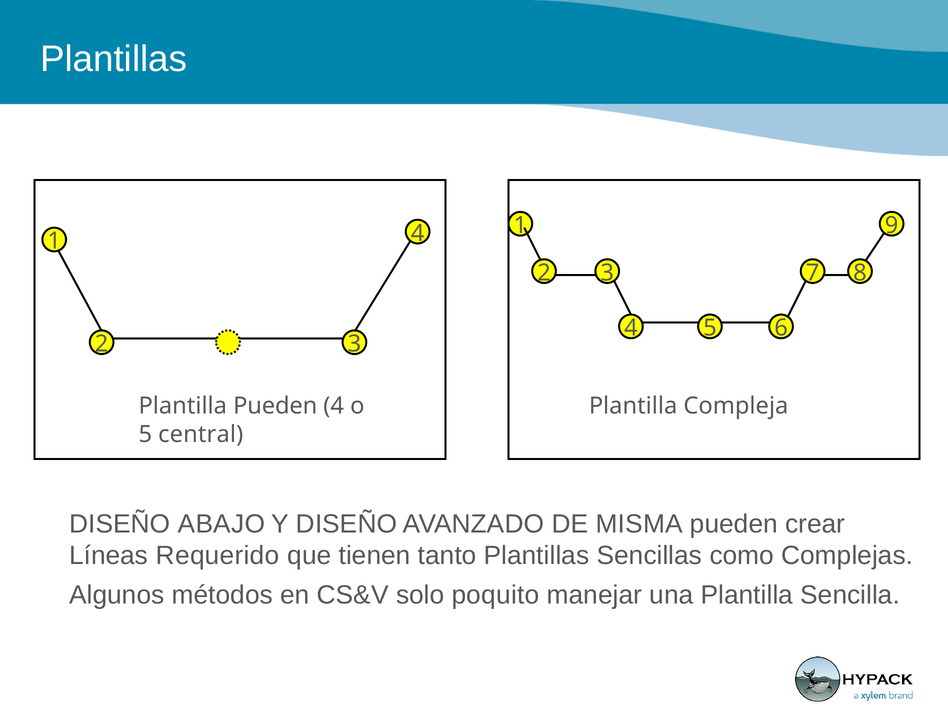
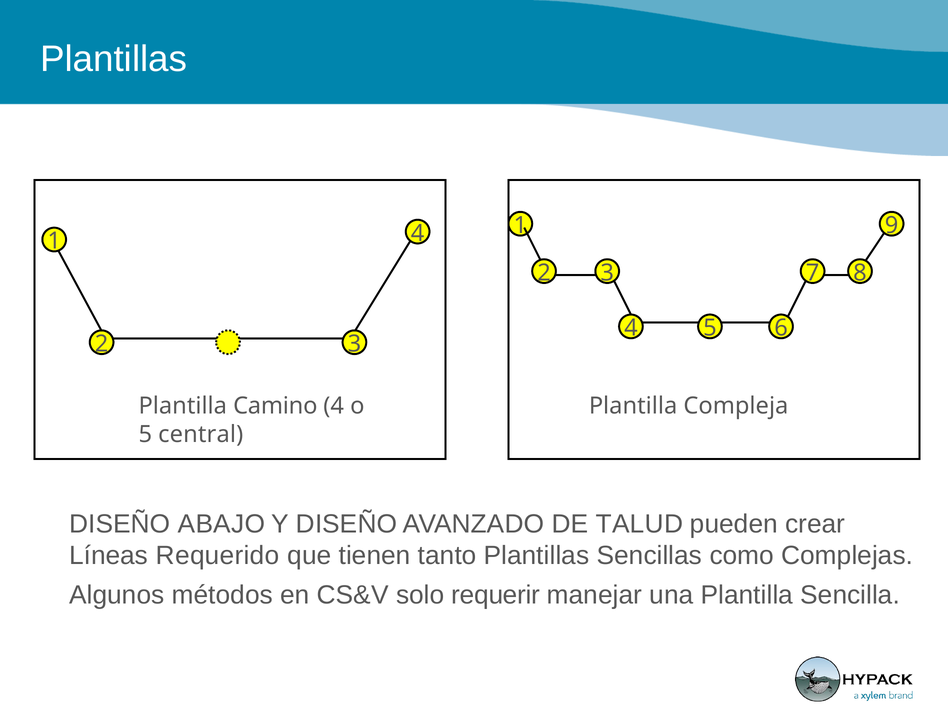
Plantilla Pueden: Pueden -> Camino (275, 406)
MISMA: MISMA -> TALUD (639, 524)
poquito: poquito -> requerir (496, 595)
